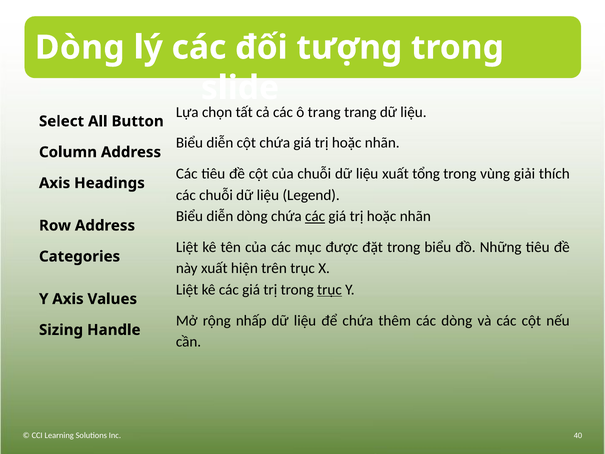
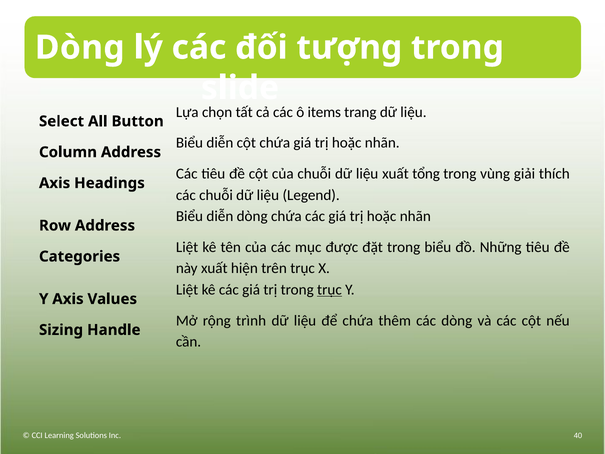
ô trang: trang -> items (324, 112)
các underline: present -> none (315, 216)
nhấp: nhấp -> trình (251, 320)
